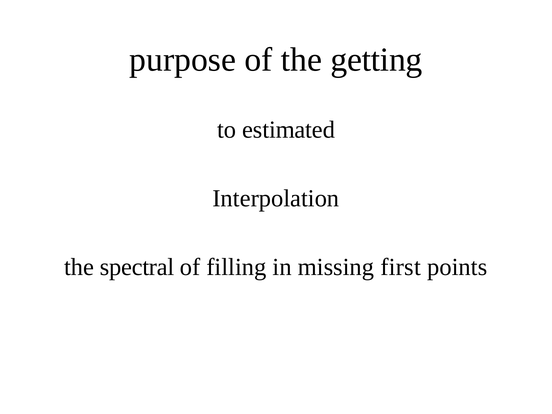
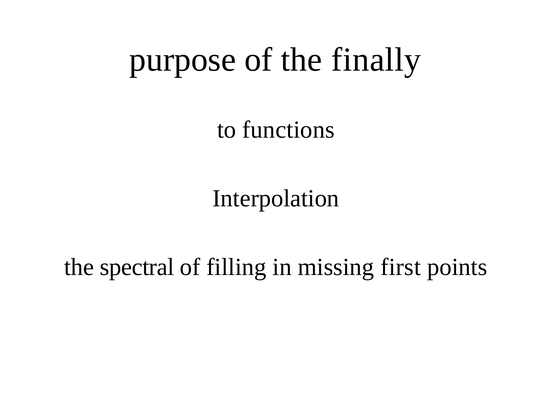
getting: getting -> finally (376, 60)
estimated: estimated -> functions (288, 130)
